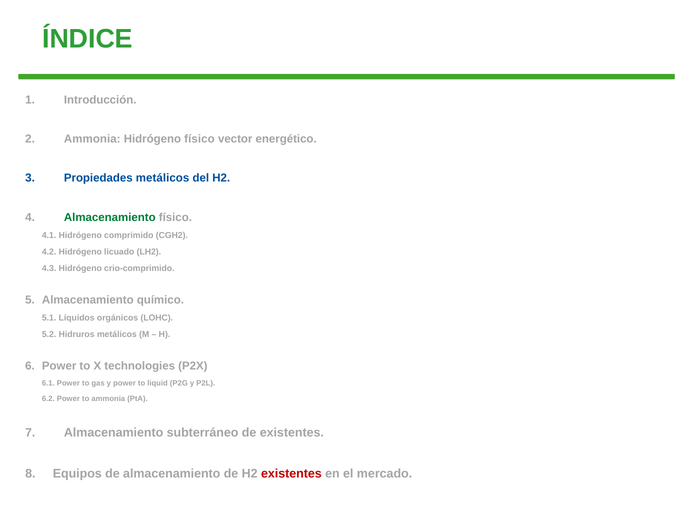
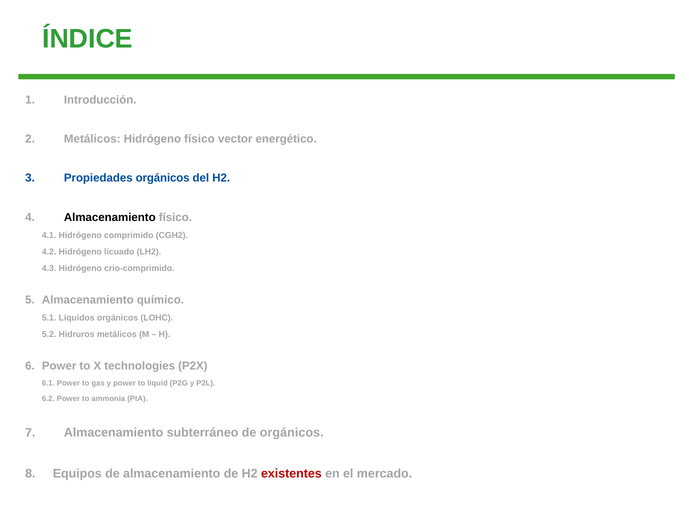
Ammonia: Ammonia -> Metálicos (92, 139)
Propiedades metálicos: metálicos -> orgánicos (163, 178)
Almacenamiento colour: green -> black (110, 217)
de existentes: existentes -> orgánicos (292, 432)
